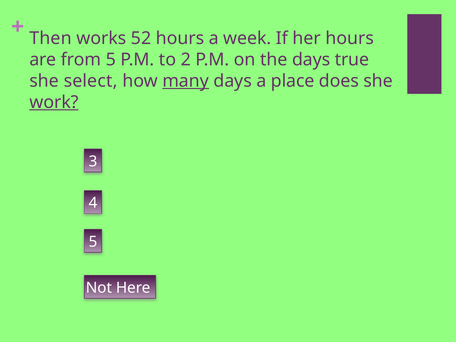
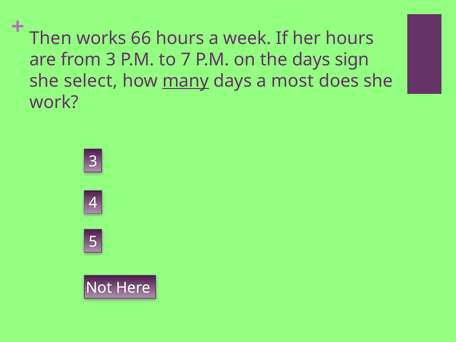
52: 52 -> 66 (141, 38)
from 5: 5 -> 3 (111, 60)
2: 2 -> 7 (186, 60)
true: true -> sign (352, 60)
place: place -> most (293, 81)
work underline: present -> none (54, 102)
